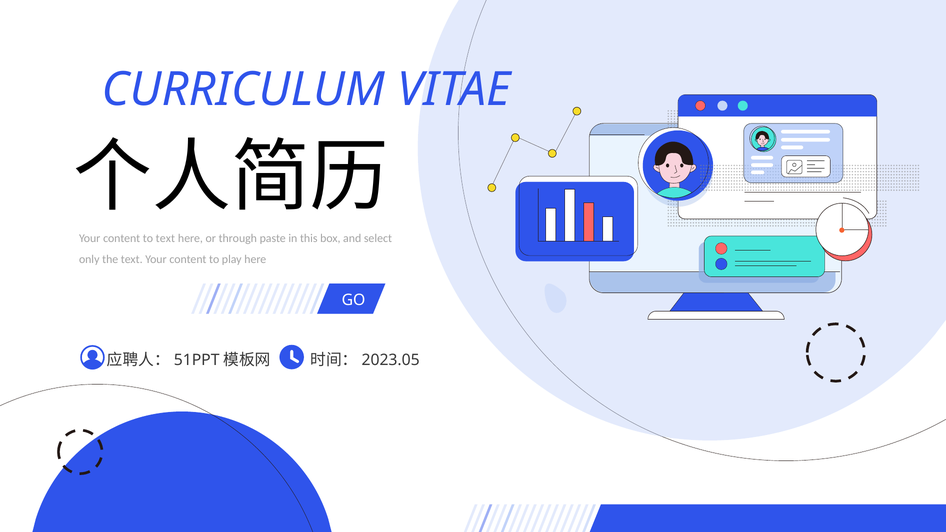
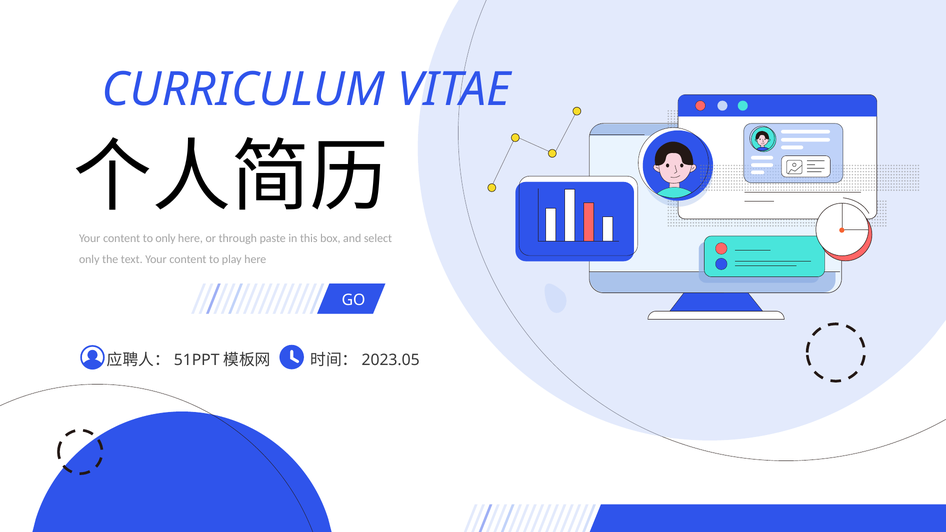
to text: text -> only (166, 238)
